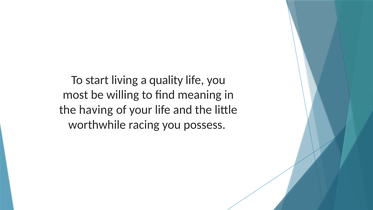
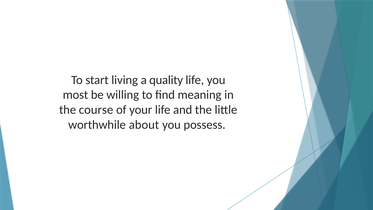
having: having -> course (96, 110)
racing: racing -> about (144, 125)
